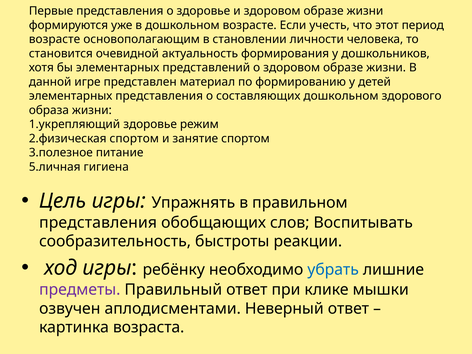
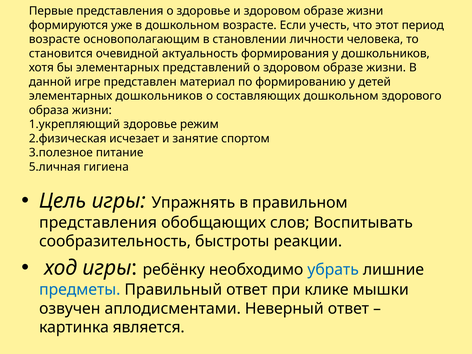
элементарных представления: представления -> дошкольников (159, 96)
2.физическая спортом: спортом -> исчезает (134, 139)
предметы colour: purple -> blue (80, 290)
возраста: возраста -> является (149, 327)
